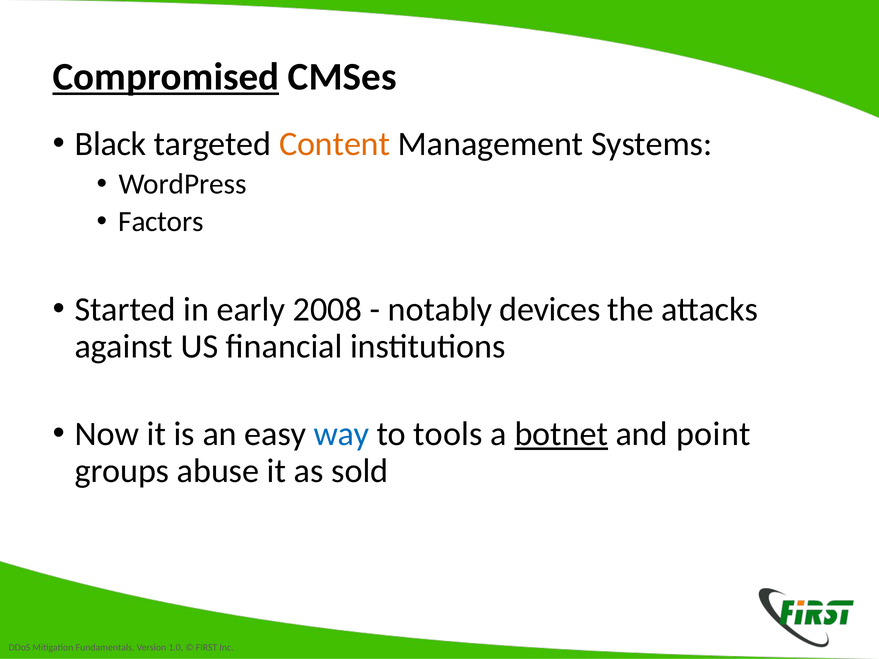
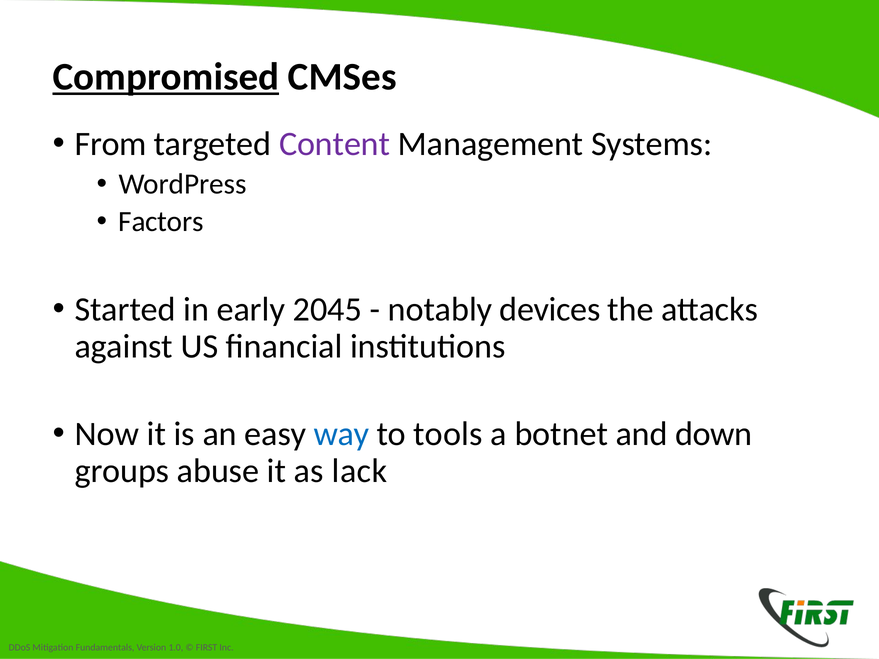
Black: Black -> From (111, 144)
Content colour: orange -> purple (335, 144)
2008: 2008 -> 2045 (327, 310)
botnet underline: present -> none (561, 434)
point: point -> down (714, 434)
sold: sold -> lack (360, 471)
